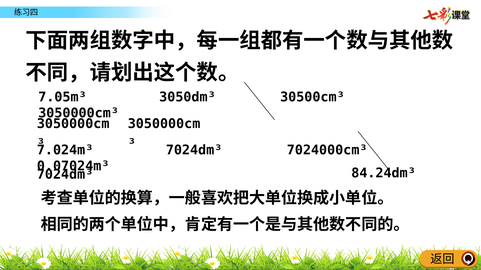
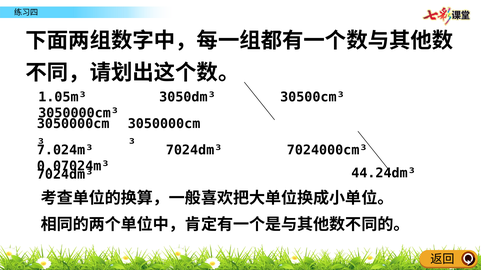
7.05m³: 7.05m³ -> 1.05m³ (62, 97)
84.24dm³: 84.24dm³ -> 44.24dm³ (383, 173)
